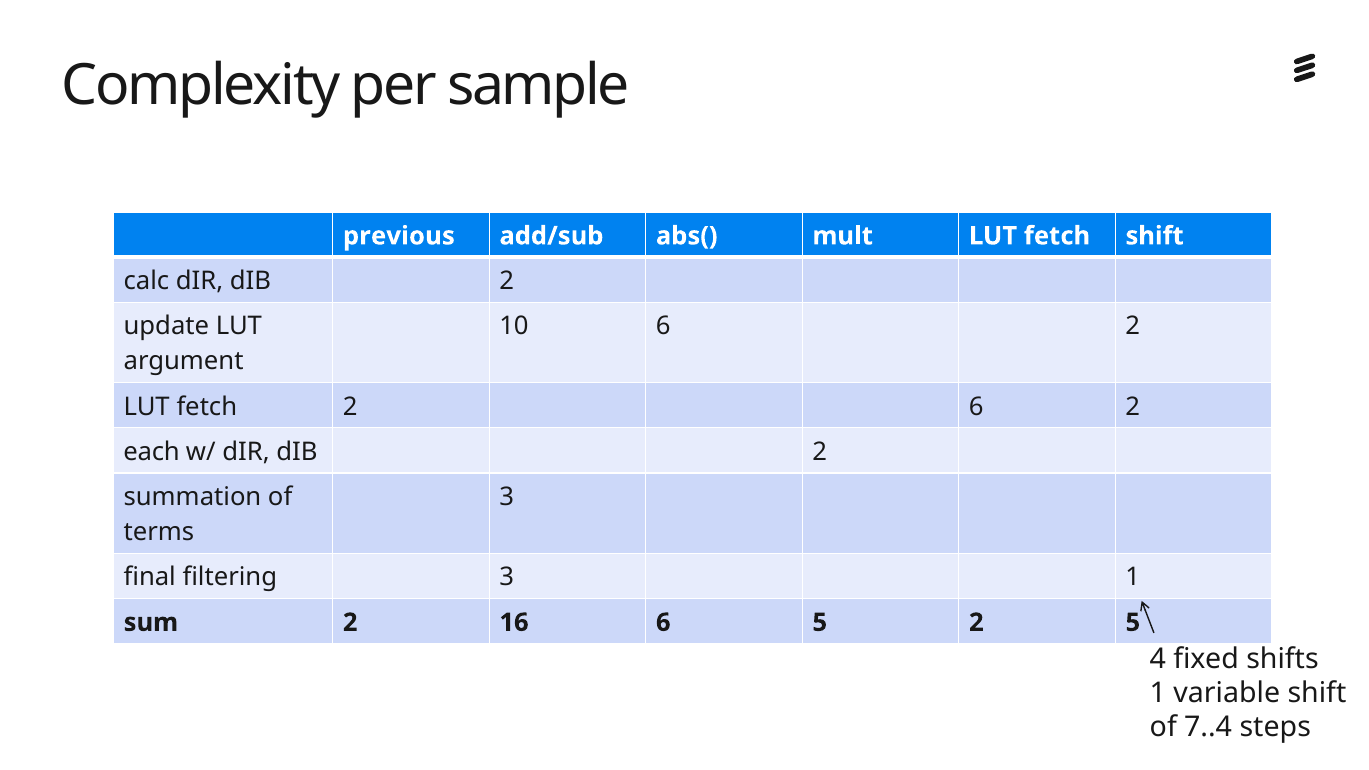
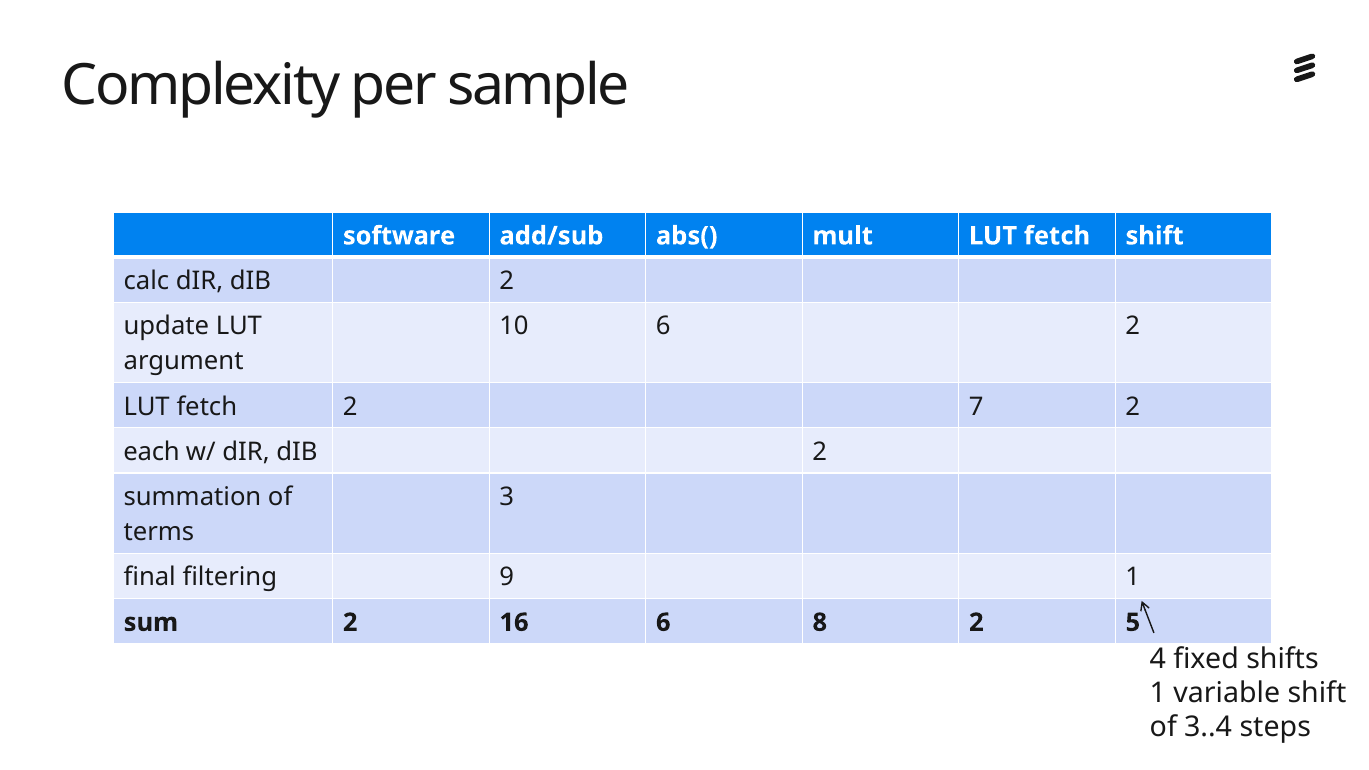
previous: previous -> software (399, 236)
2 6: 6 -> 7 (976, 407)
filtering 3: 3 -> 9 (507, 577)
6 5: 5 -> 8 (820, 622)
7..4: 7..4 -> 3..4 (1208, 728)
